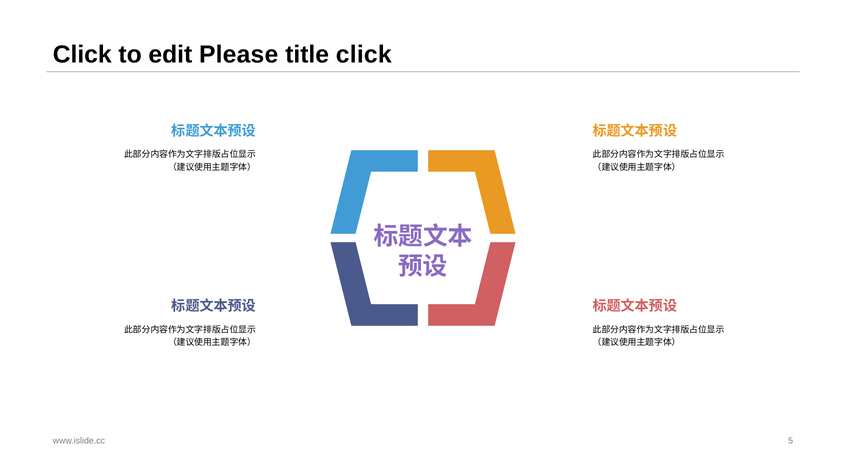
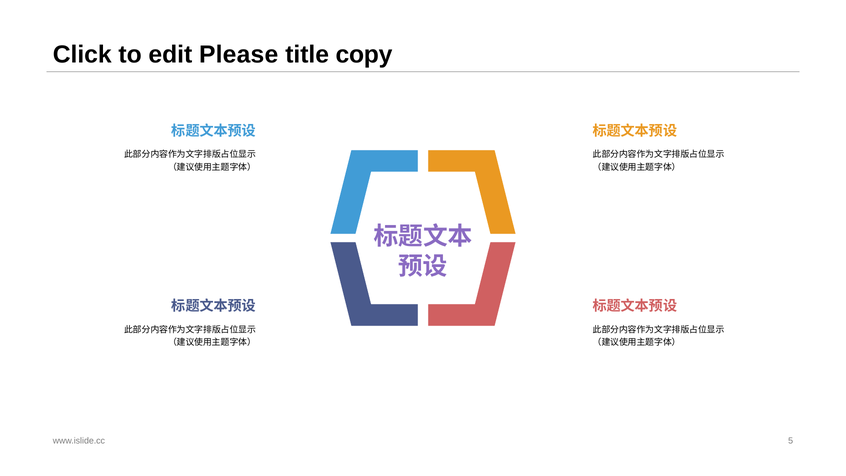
title click: click -> copy (364, 55)
